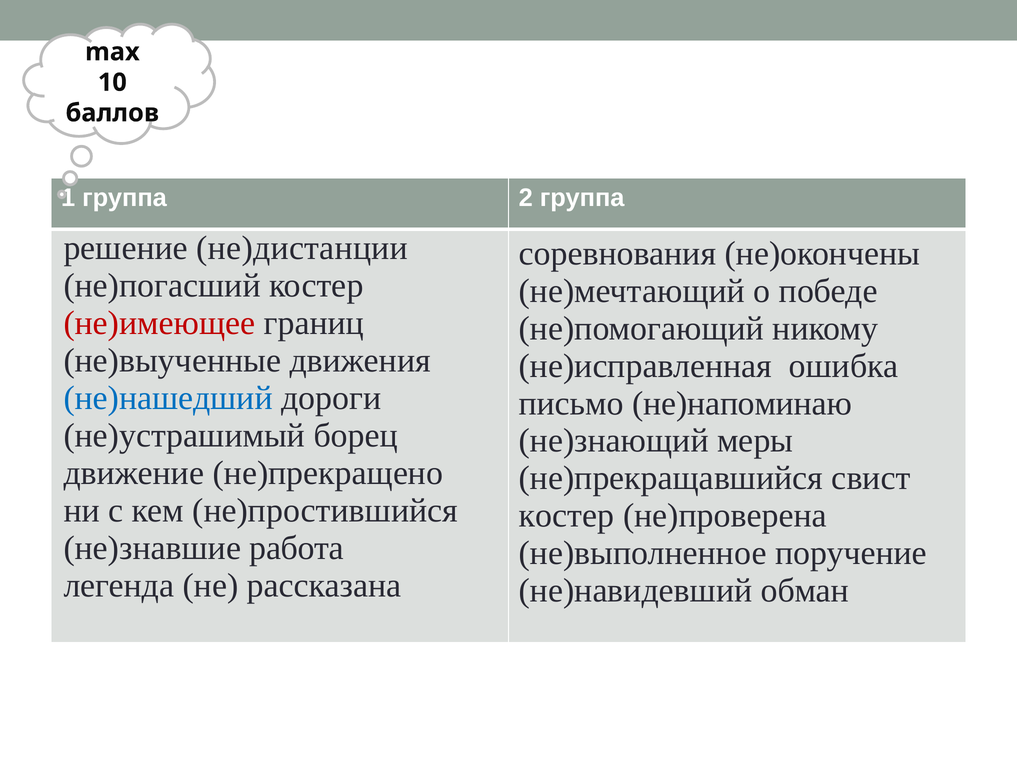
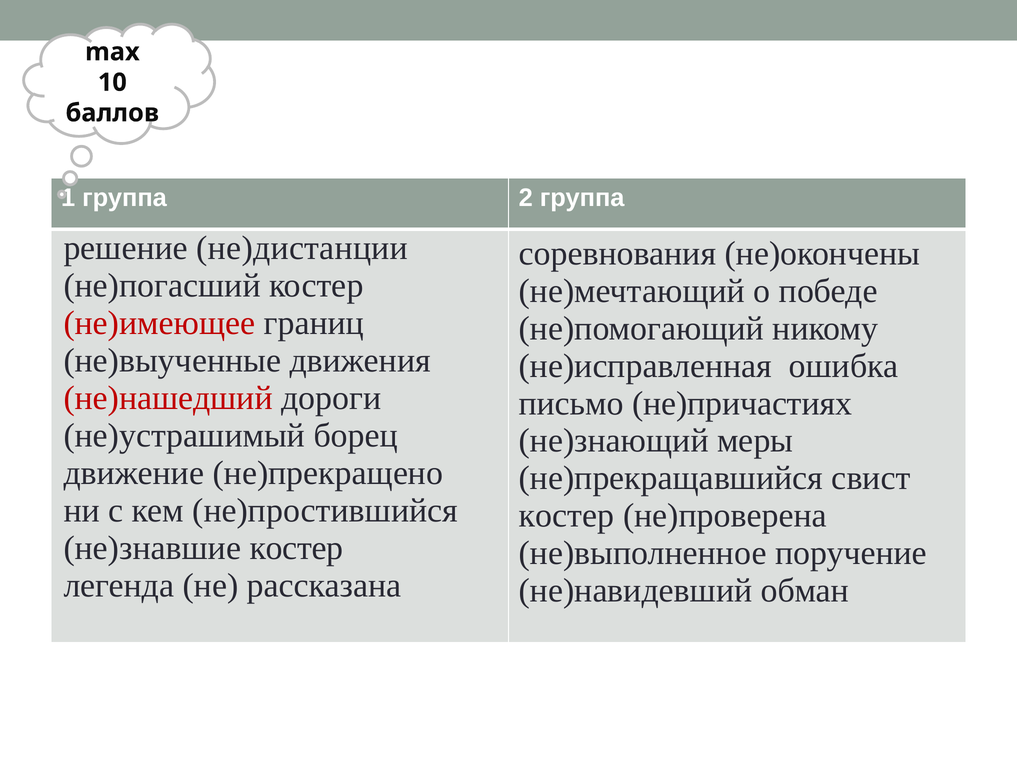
не)нашедший colour: blue -> red (168, 398)
не)напоминаю: не)напоминаю -> не)причастиях (742, 403)
не)знавшие работа: работа -> костер (297, 548)
